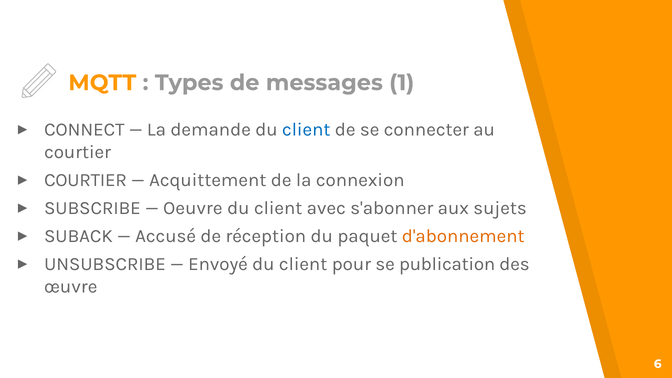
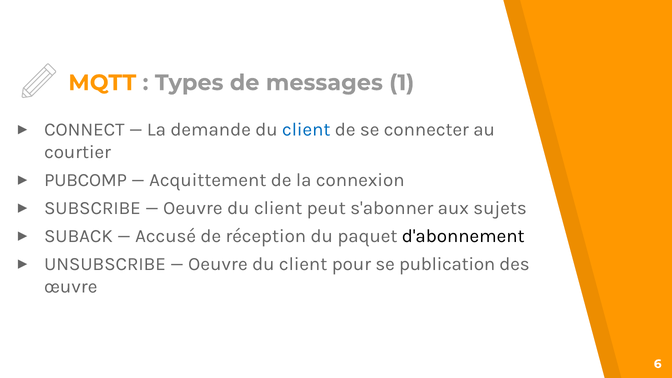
COURTIER: COURTIER -> PUBCOMP (85, 180)
avec: avec -> peut (326, 208)
d'abonnement colour: orange -> black (463, 236)
Envoyé: Envoyé -> Oeuvre (218, 264)
